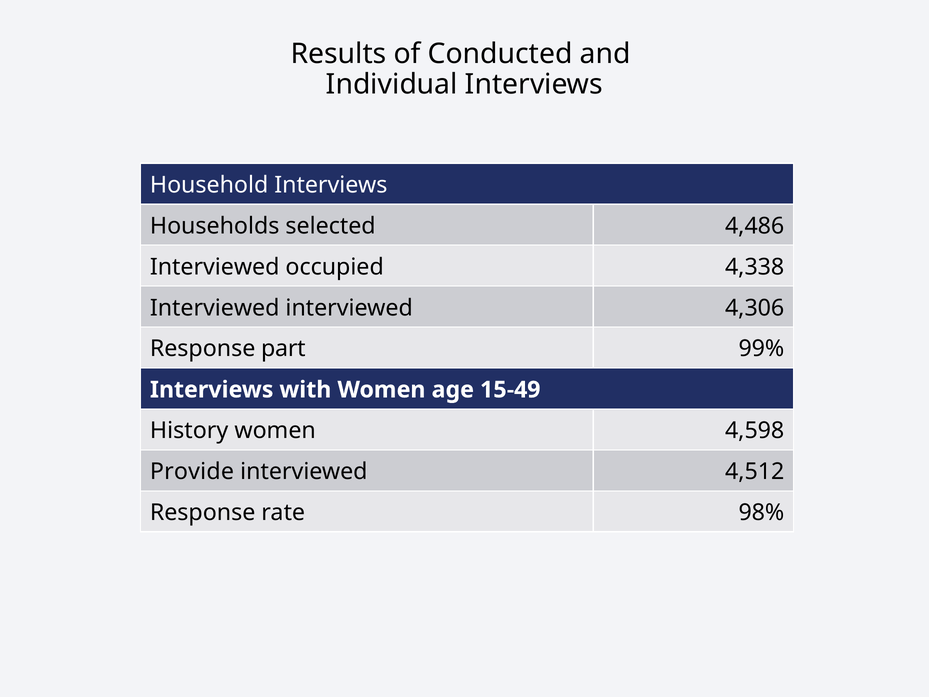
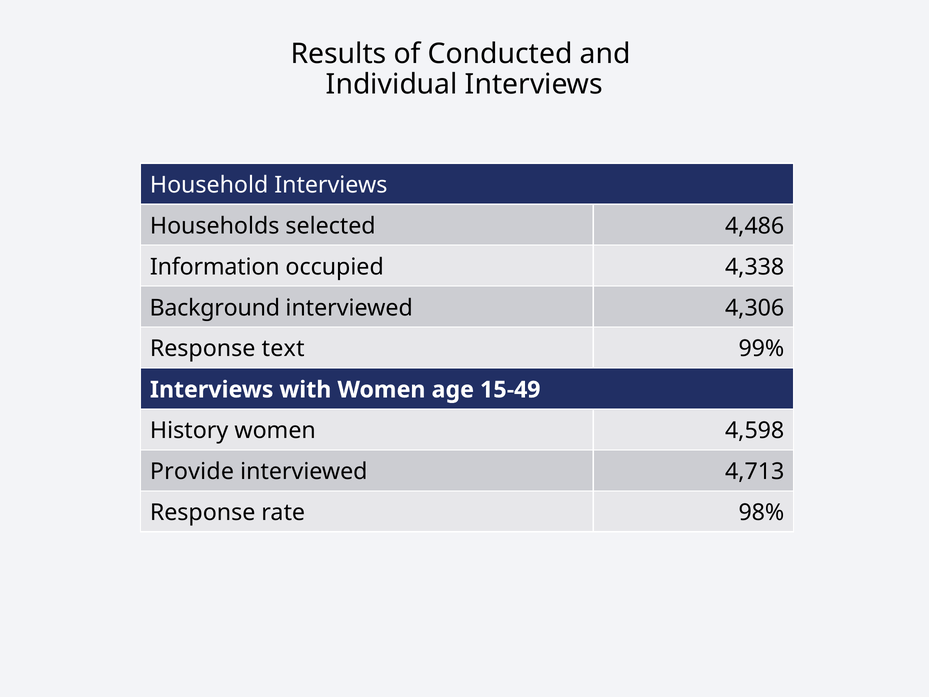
Interviewed: Interviewed -> Information (215, 267)
Interviewed: Interviewed -> Background (215, 308)
part: part -> text (283, 349)
4,512: 4,512 -> 4,713 (755, 471)
